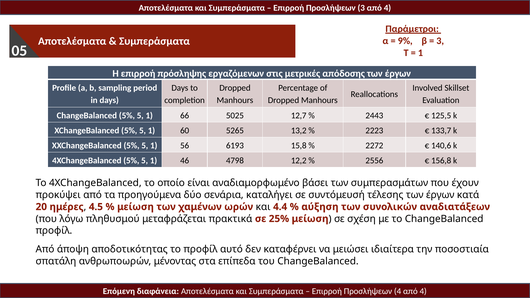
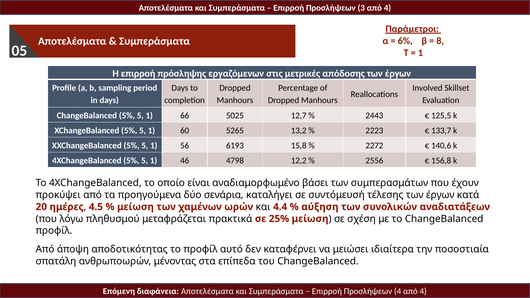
9%: 9% -> 6% (405, 41)
3: 3 -> 8 (440, 41)
